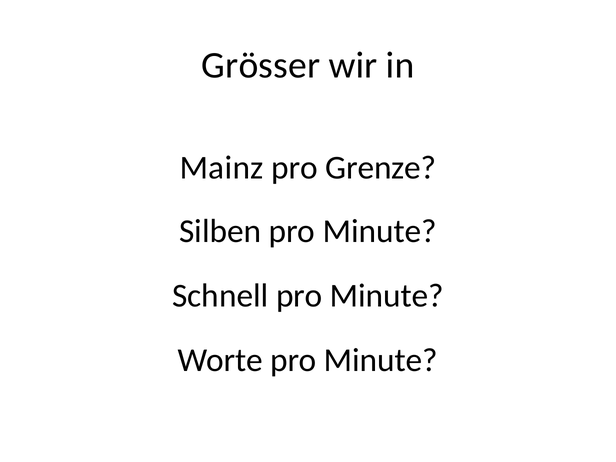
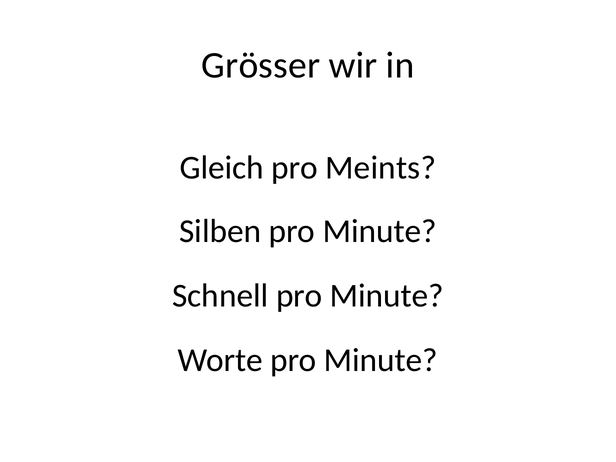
Mainz: Mainz -> Gleich (222, 168)
Grenze: Grenze -> Meints (381, 168)
